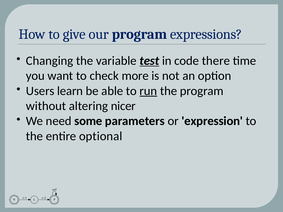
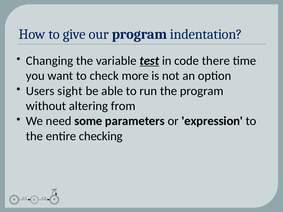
expressions: expressions -> indentation (206, 34)
learn: learn -> sight (70, 91)
run underline: present -> none (148, 91)
nicer: nicer -> from (123, 106)
optional: optional -> checking (101, 136)
